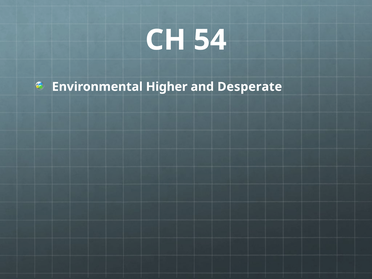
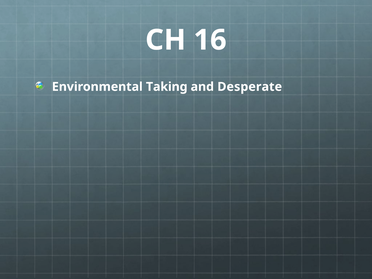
54: 54 -> 16 (210, 40)
Higher: Higher -> Taking (167, 87)
